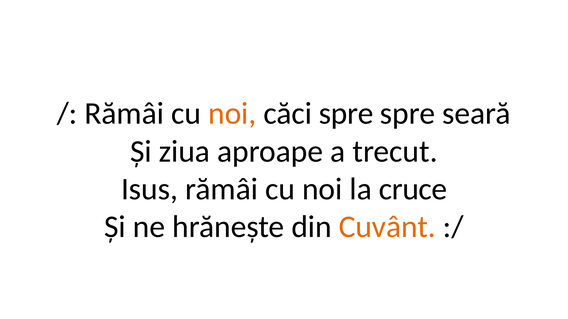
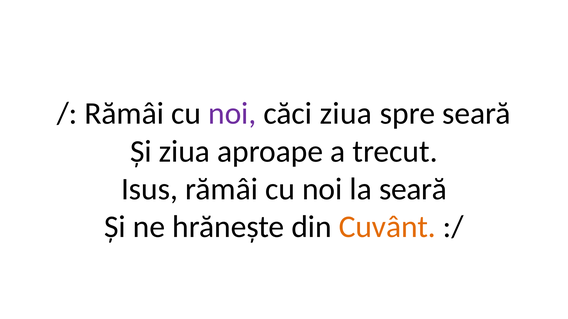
noi colour: orange -> purple (232, 114)
căci spre: spre -> ziua (346, 114)
la cruce: cruce -> seară (413, 189)
